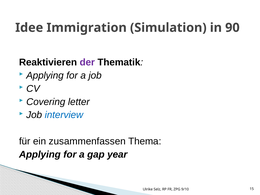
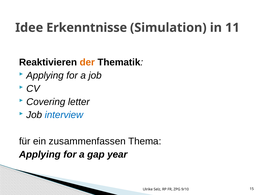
Immigration: Immigration -> Erkenntnisse (87, 28)
90: 90 -> 11 (232, 28)
der colour: purple -> orange (87, 62)
